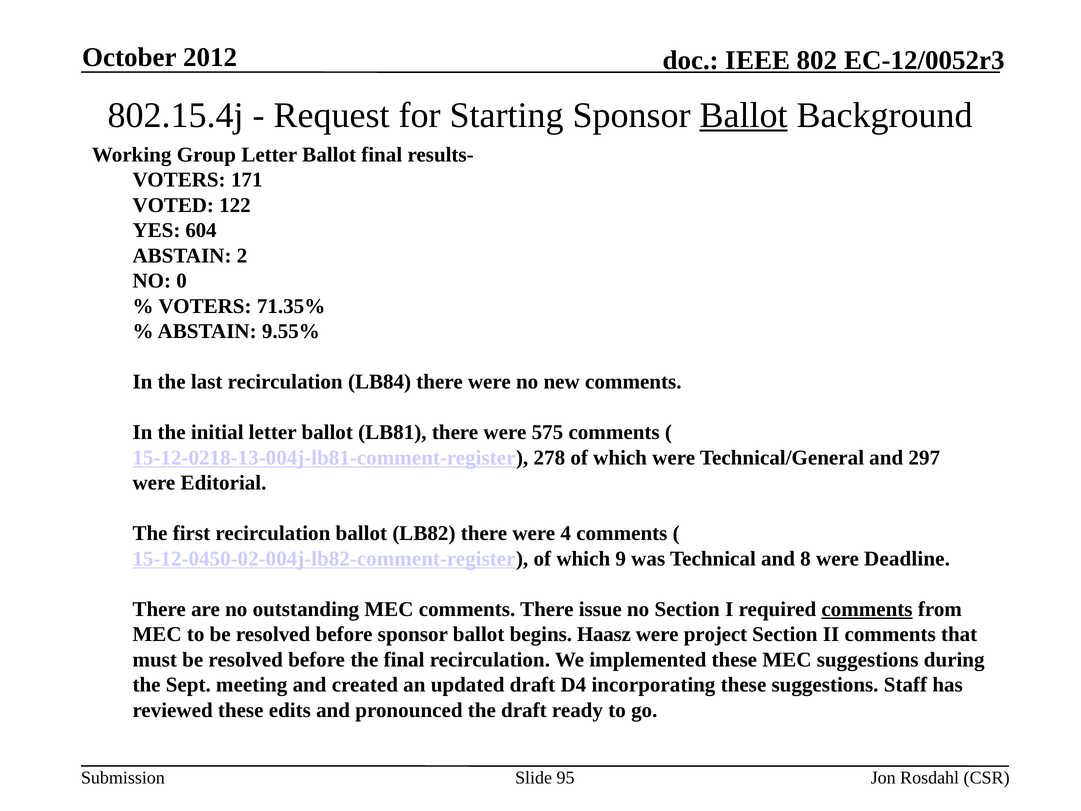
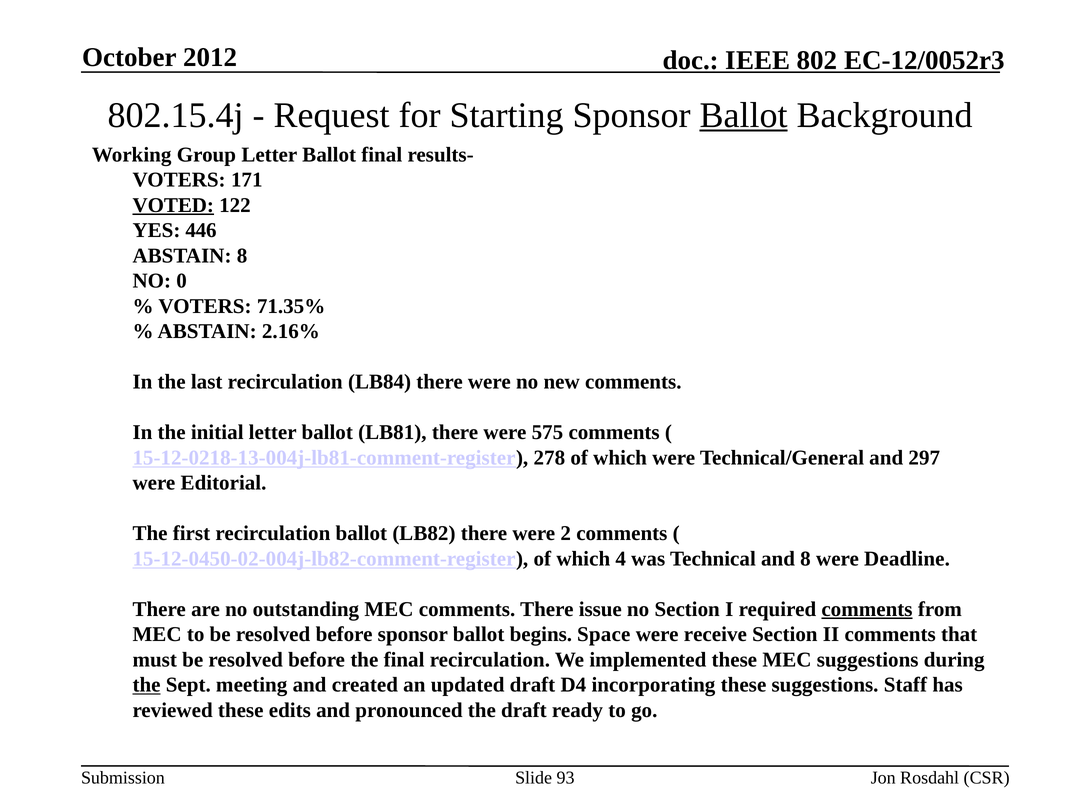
VOTED underline: none -> present (173, 205)
604: 604 -> 446 (201, 230)
ABSTAIN 2: 2 -> 8 (242, 256)
9.55%: 9.55% -> 2.16% (291, 331)
4: 4 -> 2 (566, 533)
9: 9 -> 4 (621, 558)
Haasz: Haasz -> Space (604, 634)
project: project -> receive (715, 634)
the underline: none -> present (147, 685)
95: 95 -> 93 (566, 778)
